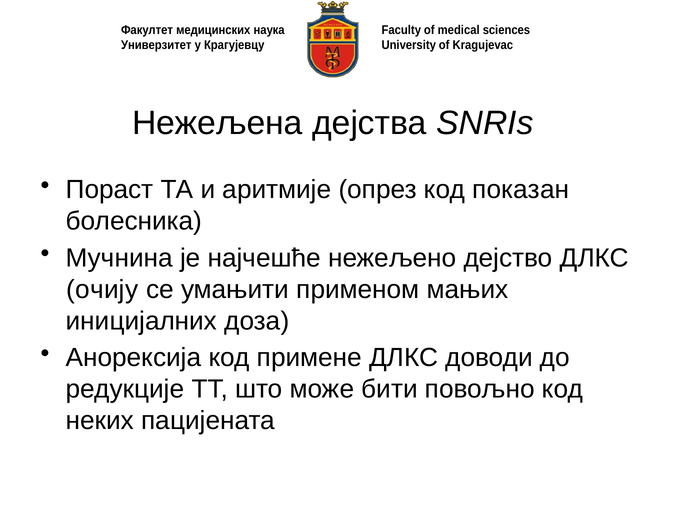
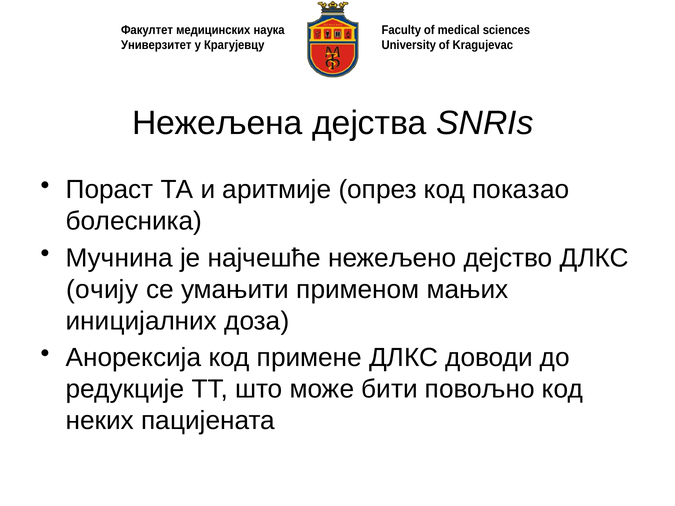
показан: показан -> показао (521, 190)
